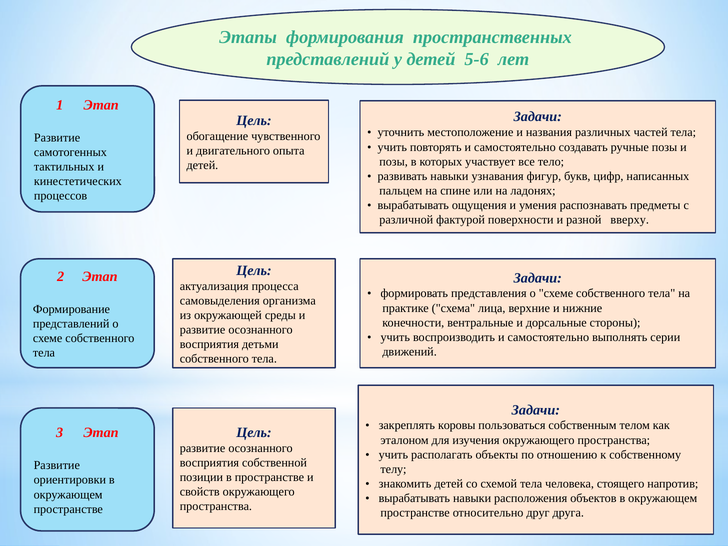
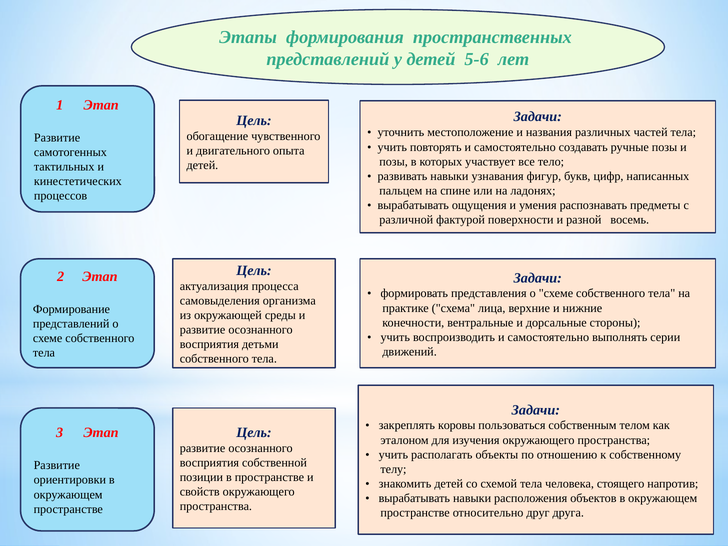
вверху: вверху -> восемь (630, 220)
